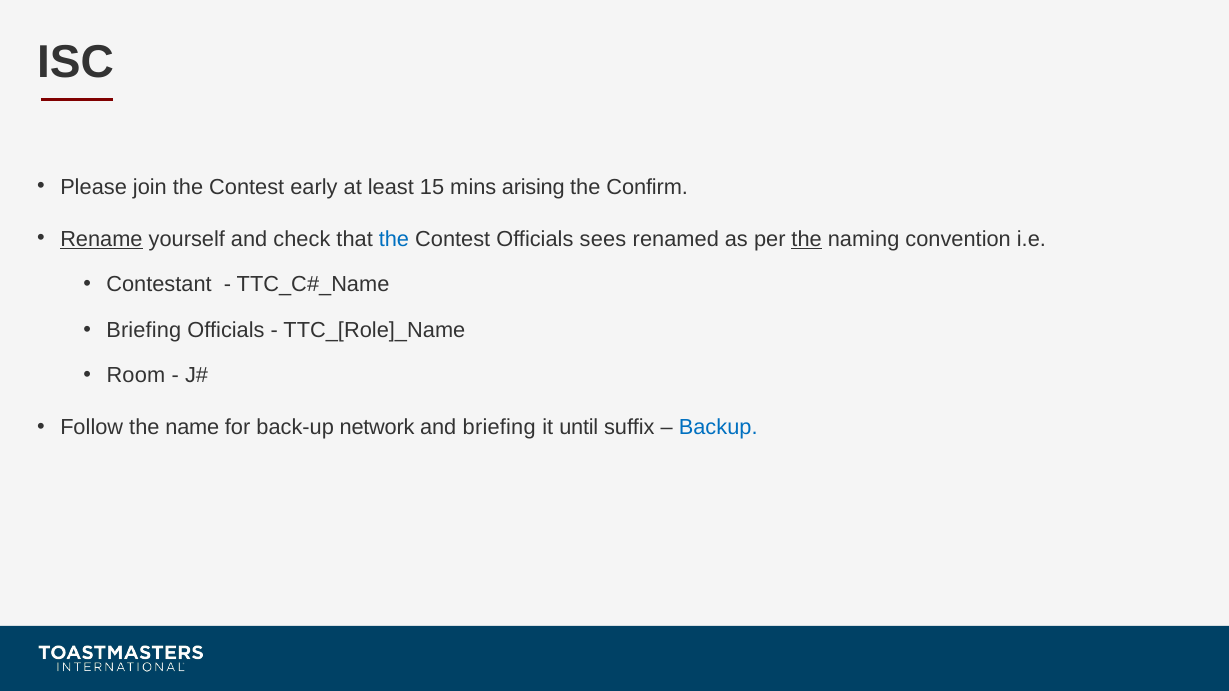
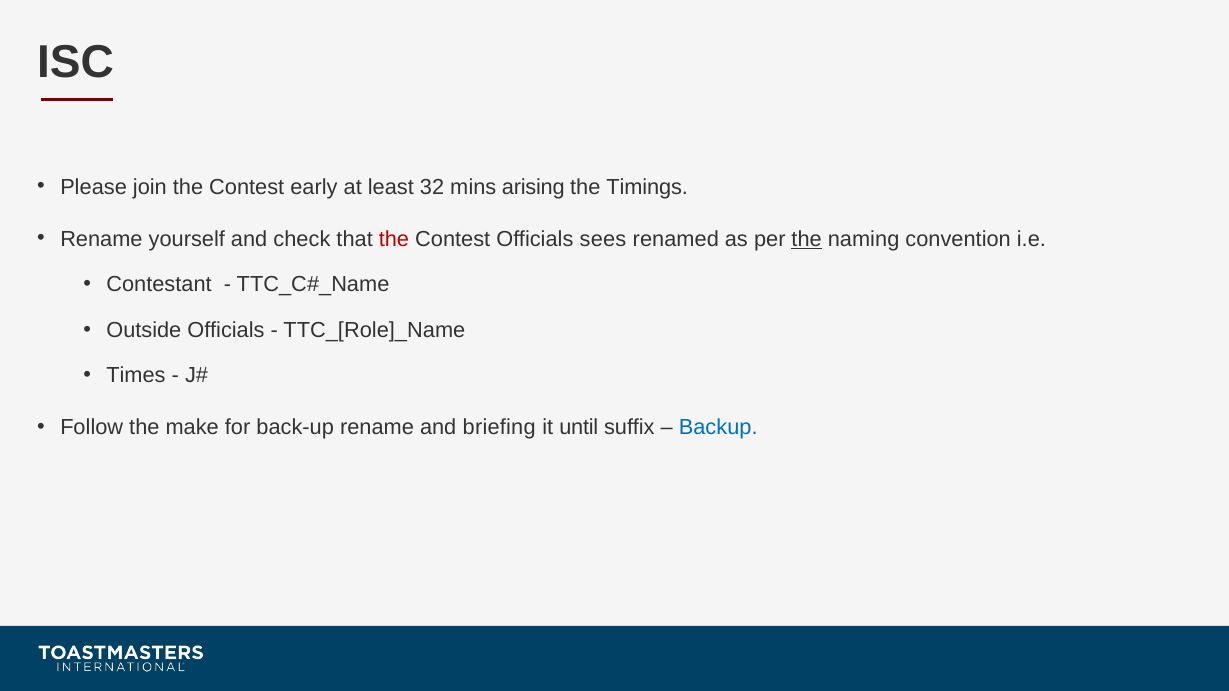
15: 15 -> 32 (432, 187)
Confirm: Confirm -> Timings (647, 187)
Rename underline: present -> none (101, 239)
the colour: blue -> red (394, 239)
Briefing: Briefing -> Outside (144, 330)
Room: Room -> Times (136, 376)
name: name -> make (192, 428)
back-up network: network -> rename (377, 428)
